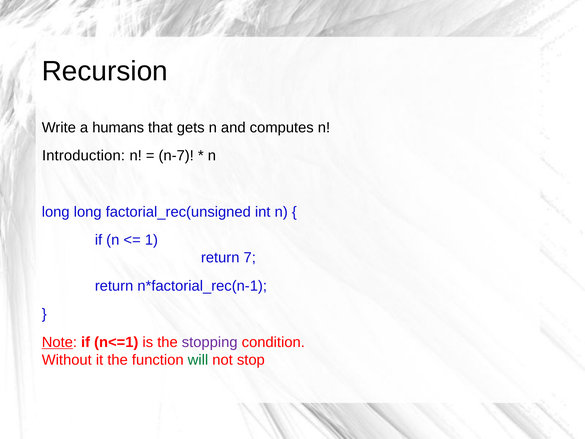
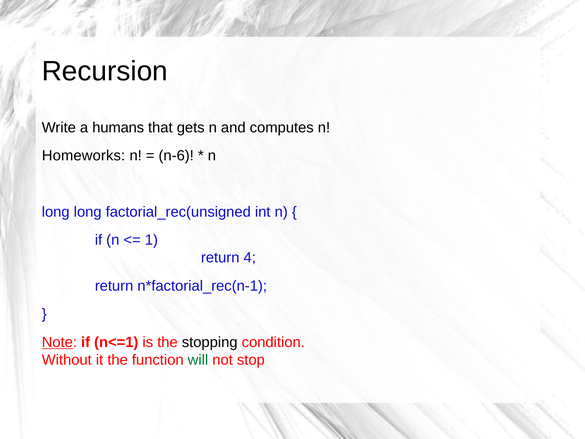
Introduction: Introduction -> Homeworks (84, 156)
n-7: n-7 -> n-6 (176, 156)
7: 7 -> 4 (250, 258)
stopping colour: purple -> black (210, 342)
